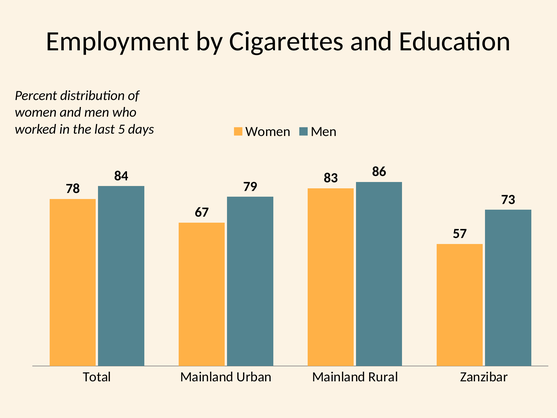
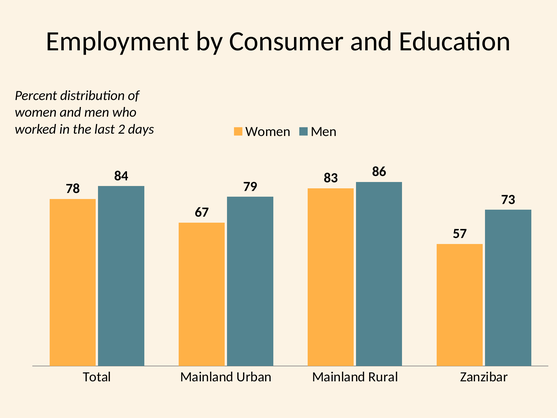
Cigarettes: Cigarettes -> Consumer (287, 41)
5: 5 -> 2 (121, 129)
